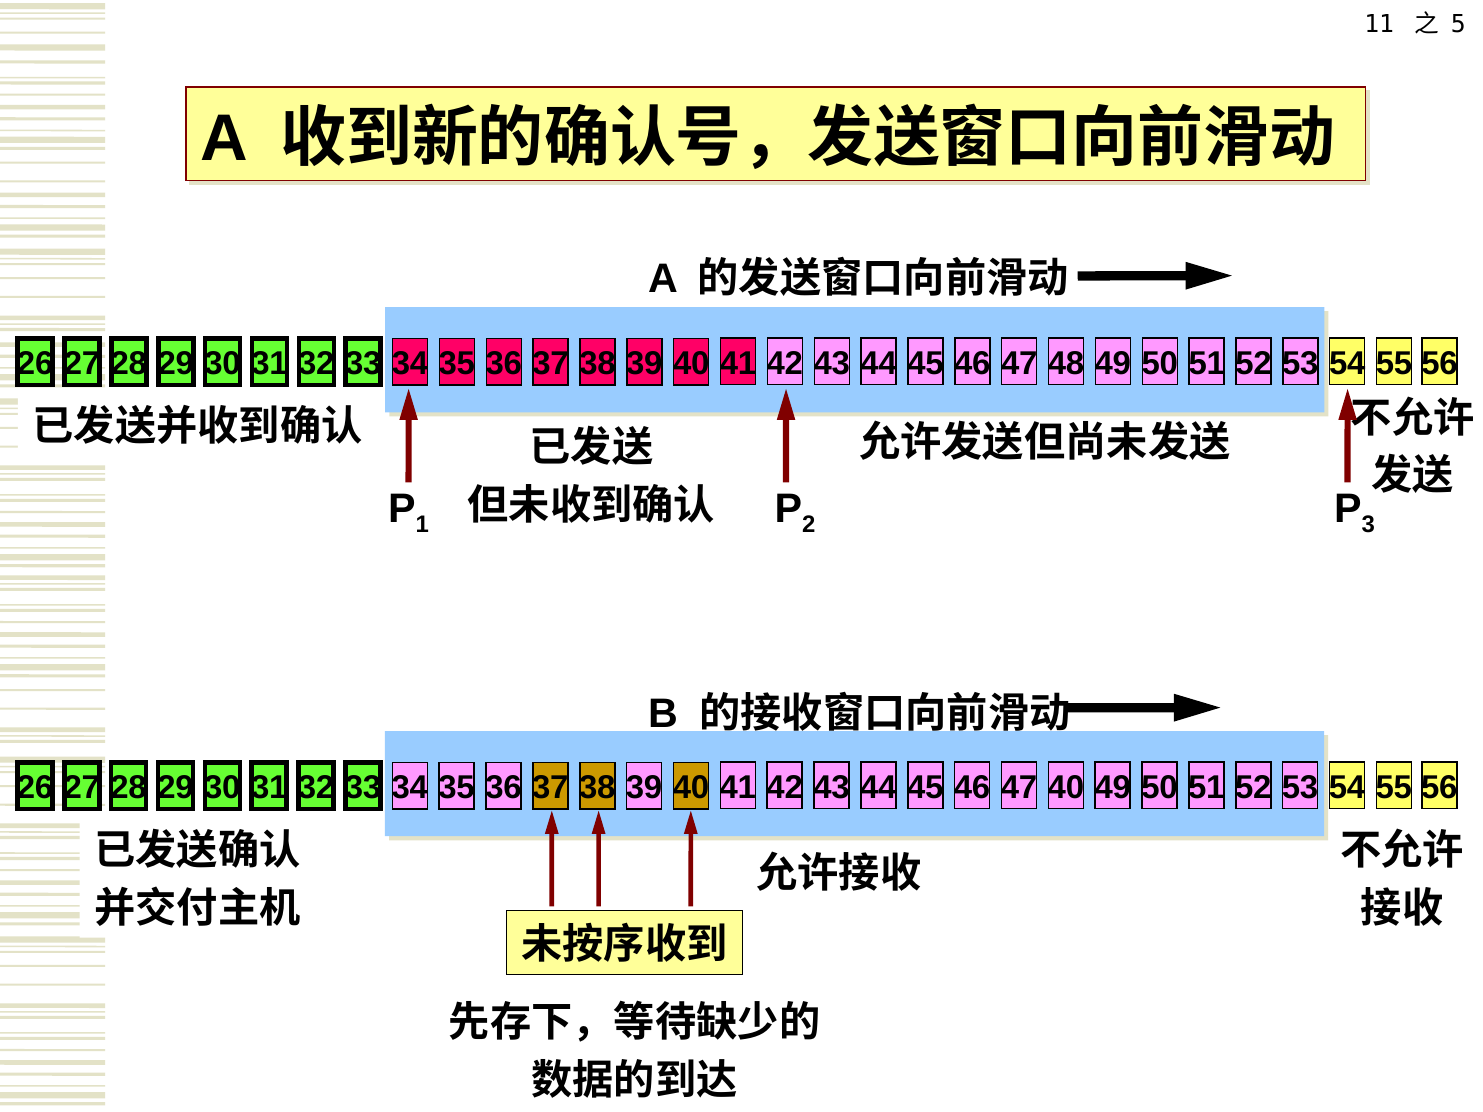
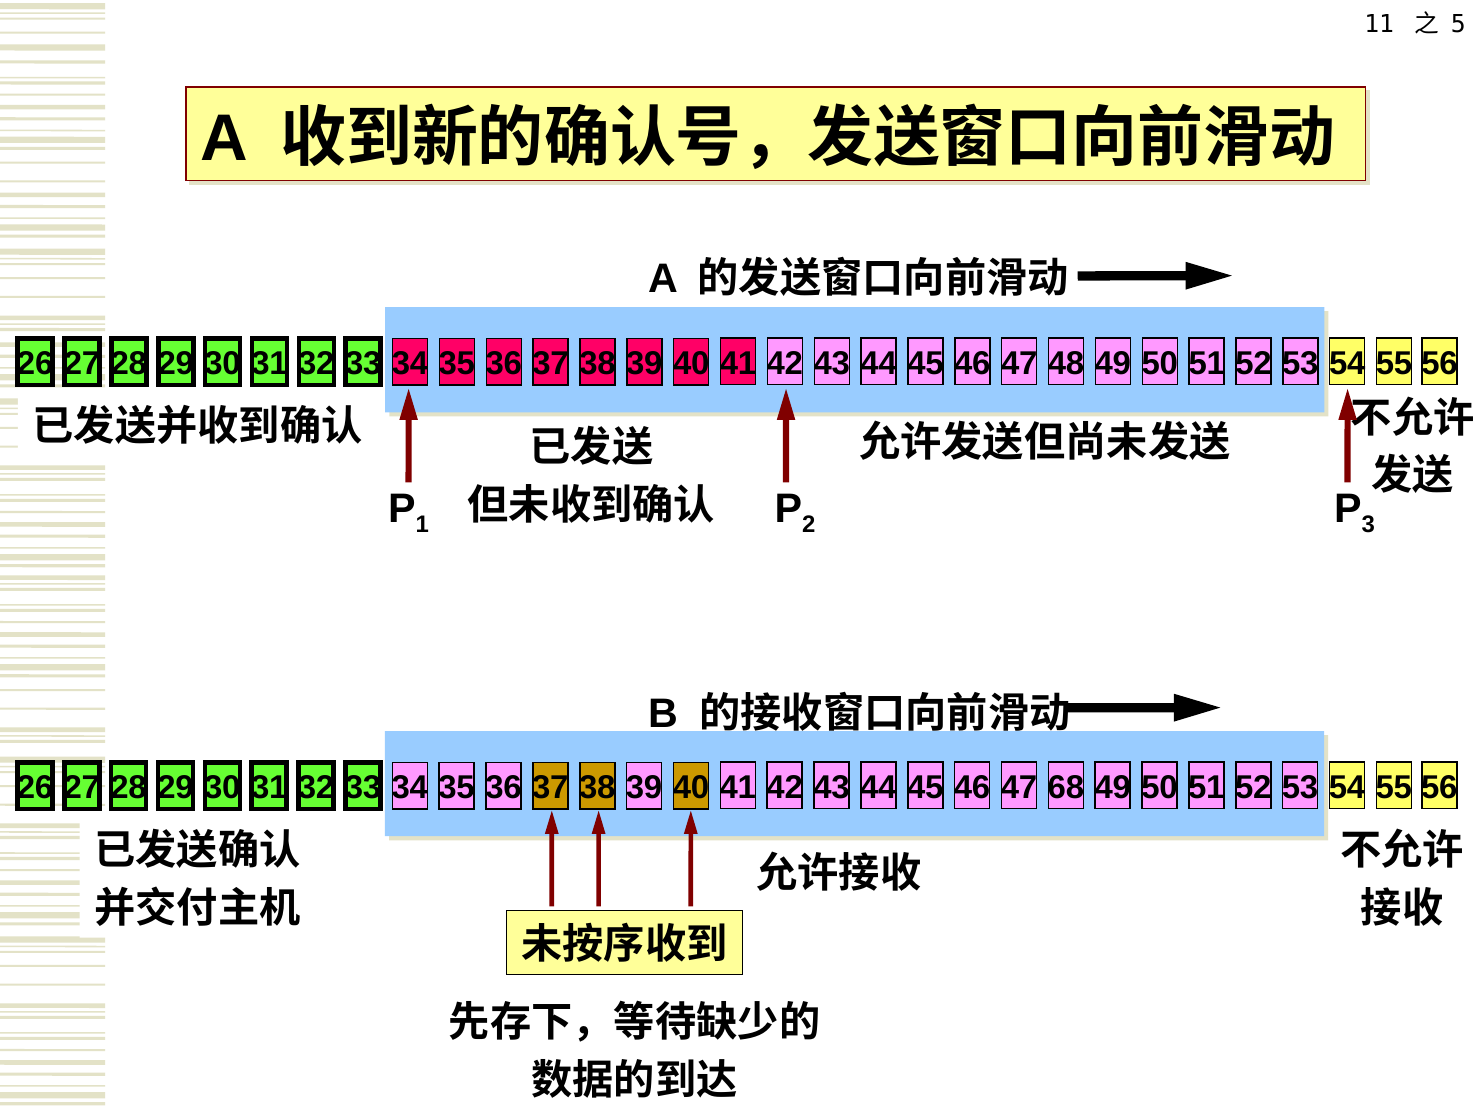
47 40: 40 -> 68 (1066, 788)
